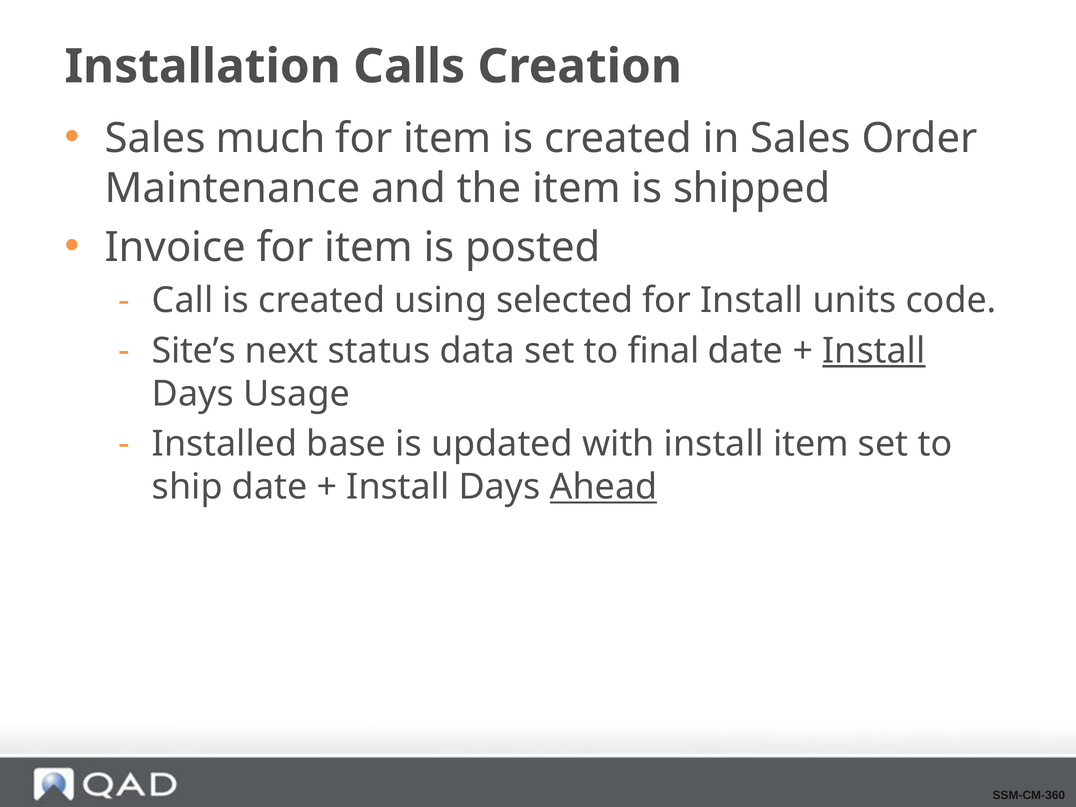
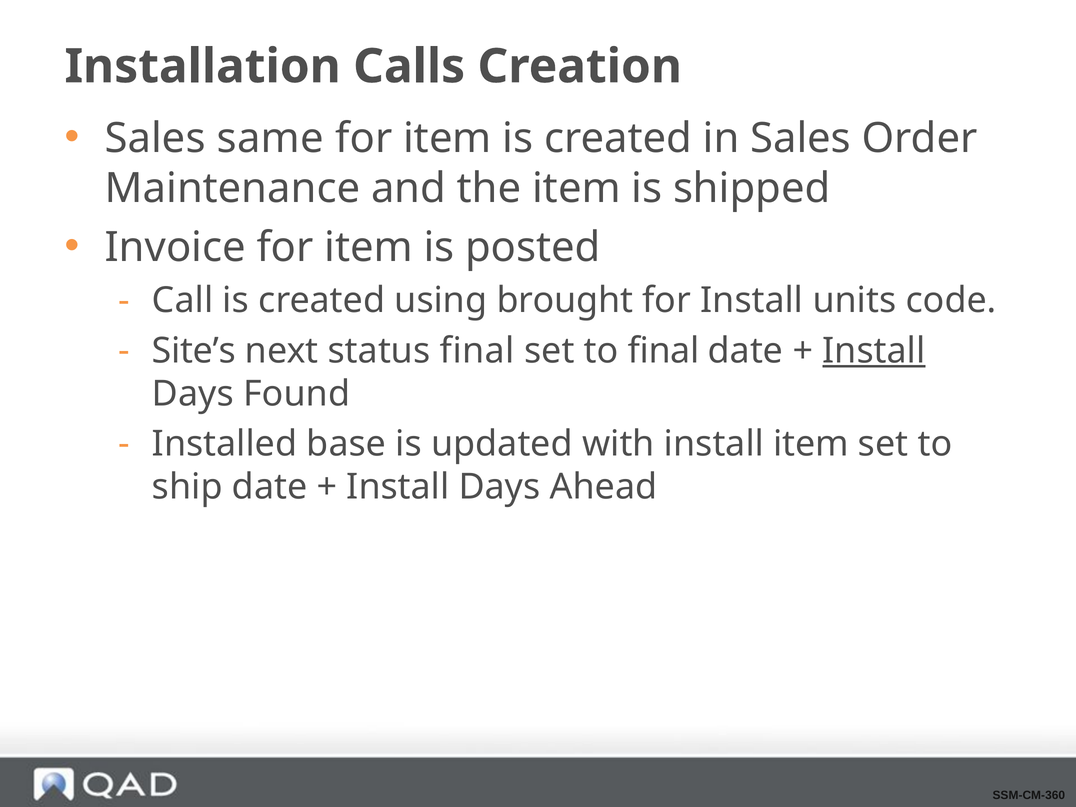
much: much -> same (270, 138)
selected: selected -> brought (565, 301)
status data: data -> final (477, 351)
Usage: Usage -> Found (297, 394)
Ahead underline: present -> none (604, 487)
